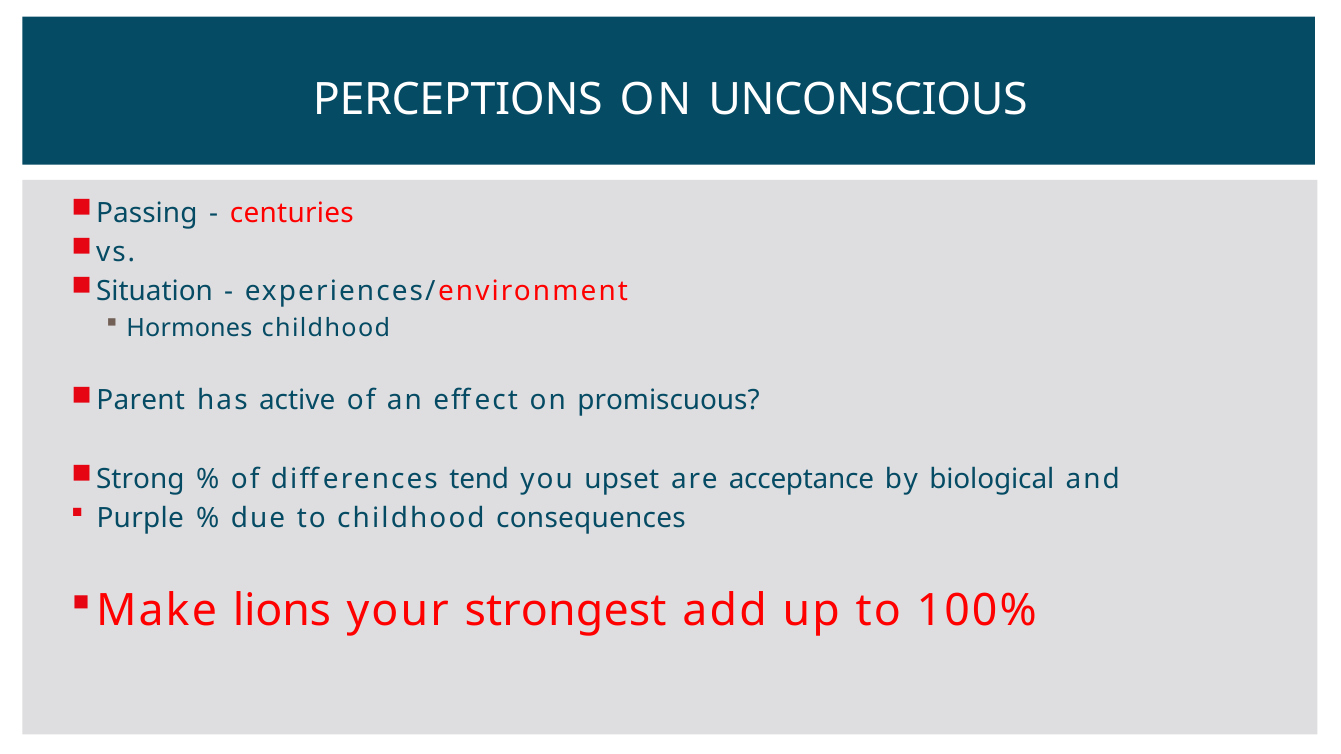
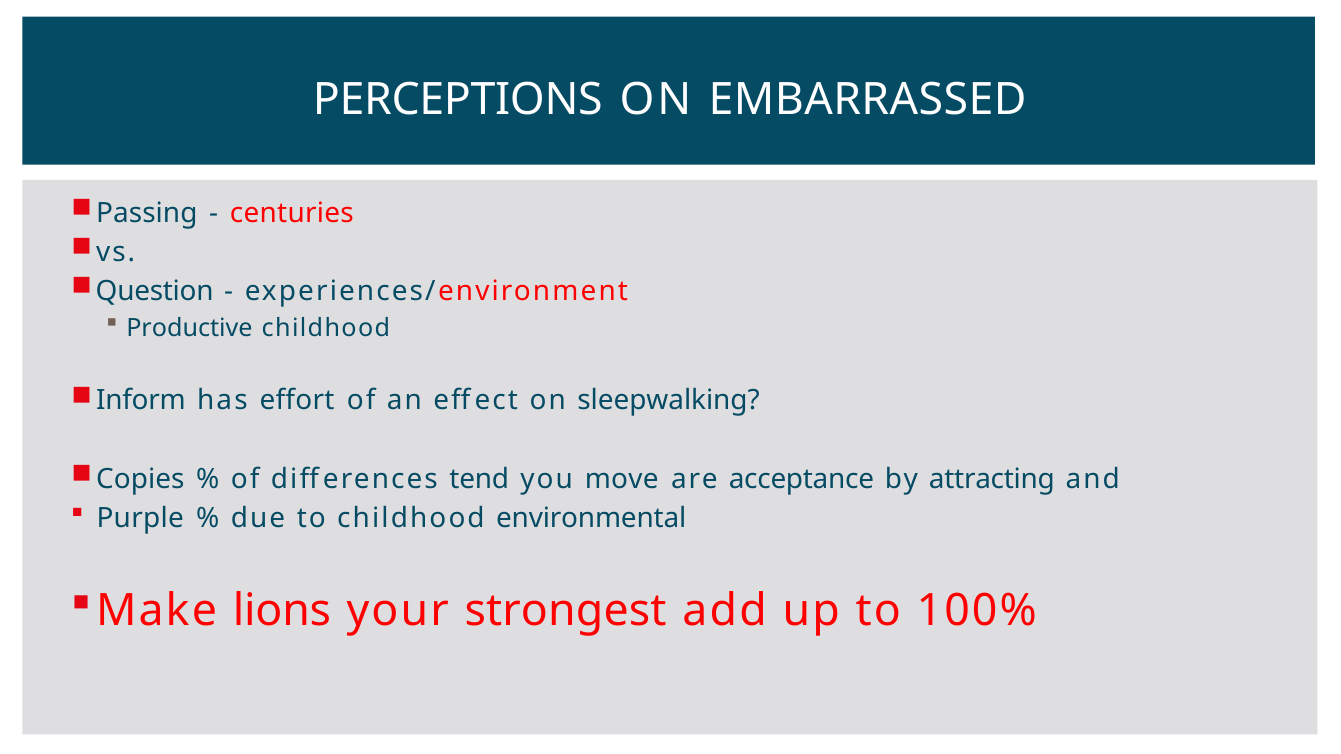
UNCONSCIOUS: UNCONSCIOUS -> EMBARRASSED (868, 100)
Situation: Situation -> Question (155, 291)
Hormones: Hormones -> Productive (189, 328)
Parent: Parent -> Inform (141, 401)
active: active -> effort (297, 401)
promiscuous: promiscuous -> sleepwalking (669, 401)
Strong: Strong -> Copies (140, 479)
upset: upset -> move (622, 479)
biological: biological -> attracting (992, 479)
consequences: consequences -> environmental (591, 518)
